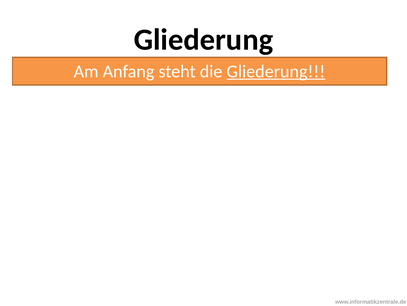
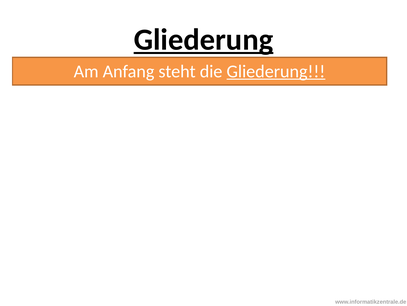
Gliederung underline: none -> present (203, 40)
